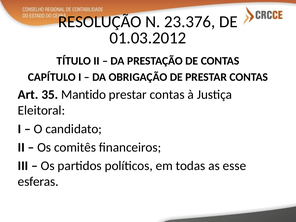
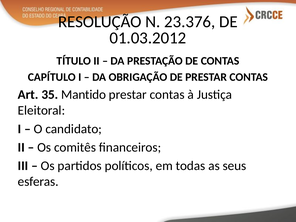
esse: esse -> seus (234, 166)
